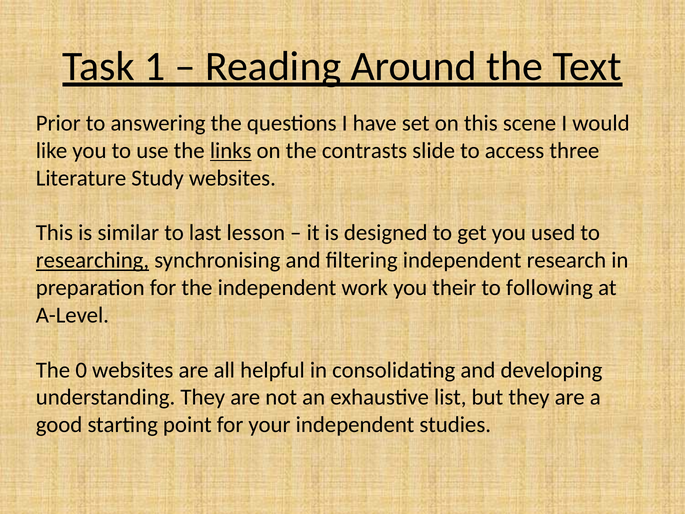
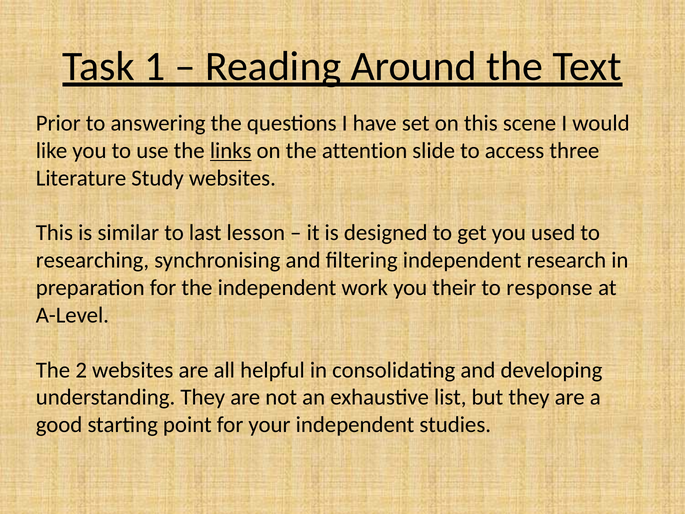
contrasts: contrasts -> attention (365, 151)
researching underline: present -> none (92, 260)
following: following -> response (549, 288)
0: 0 -> 2 (81, 370)
